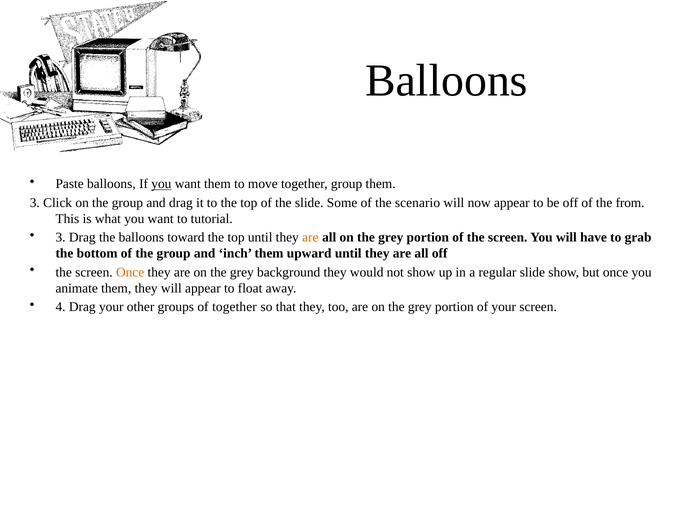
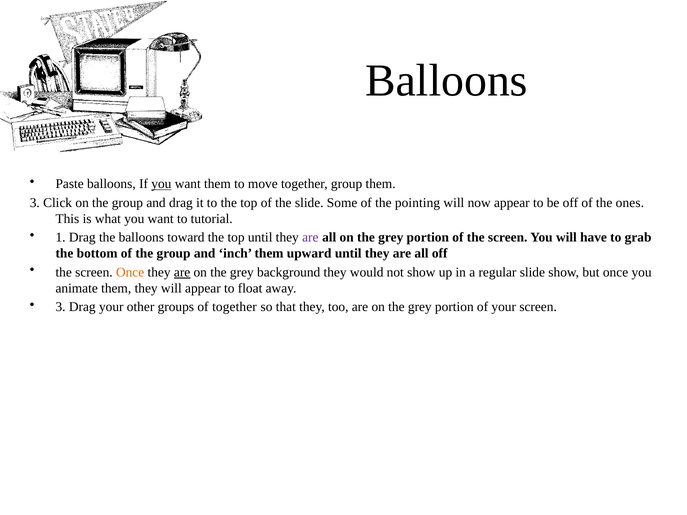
scenario: scenario -> pointing (417, 203)
from: from -> ones (630, 203)
3: 3 -> 1 (61, 238)
are colour: orange -> purple (310, 238)
are underline: none -> present (182, 272)
4: 4 -> 3 (61, 307)
